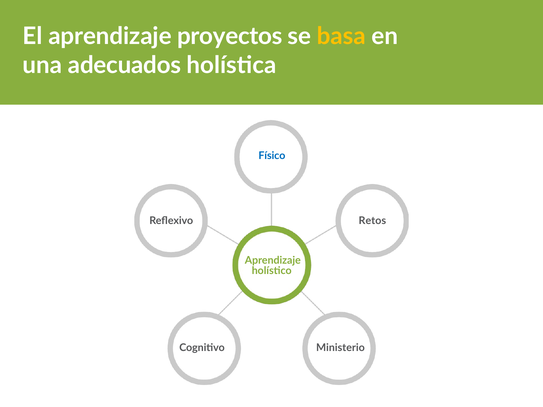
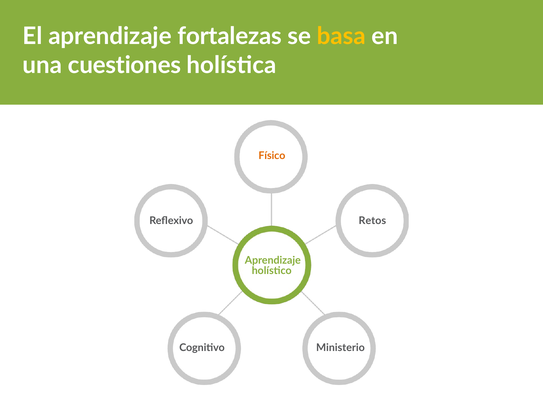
proyectos: proyectos -> fortalezas (230, 36)
adecuados: adecuados -> cuestiones (124, 65)
Físico colour: blue -> orange (272, 156)
